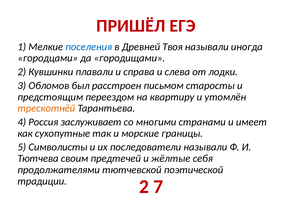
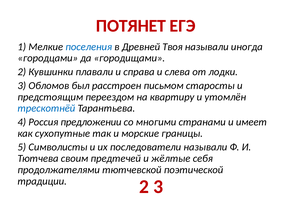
ПРИШЁЛ: ПРИШЁЛ -> ПОТЯНЕТ (131, 26)
трескотнёй colour: orange -> blue (46, 108)
заслуживает: заслуживает -> предложении (91, 122)
2 7: 7 -> 3 (158, 187)
